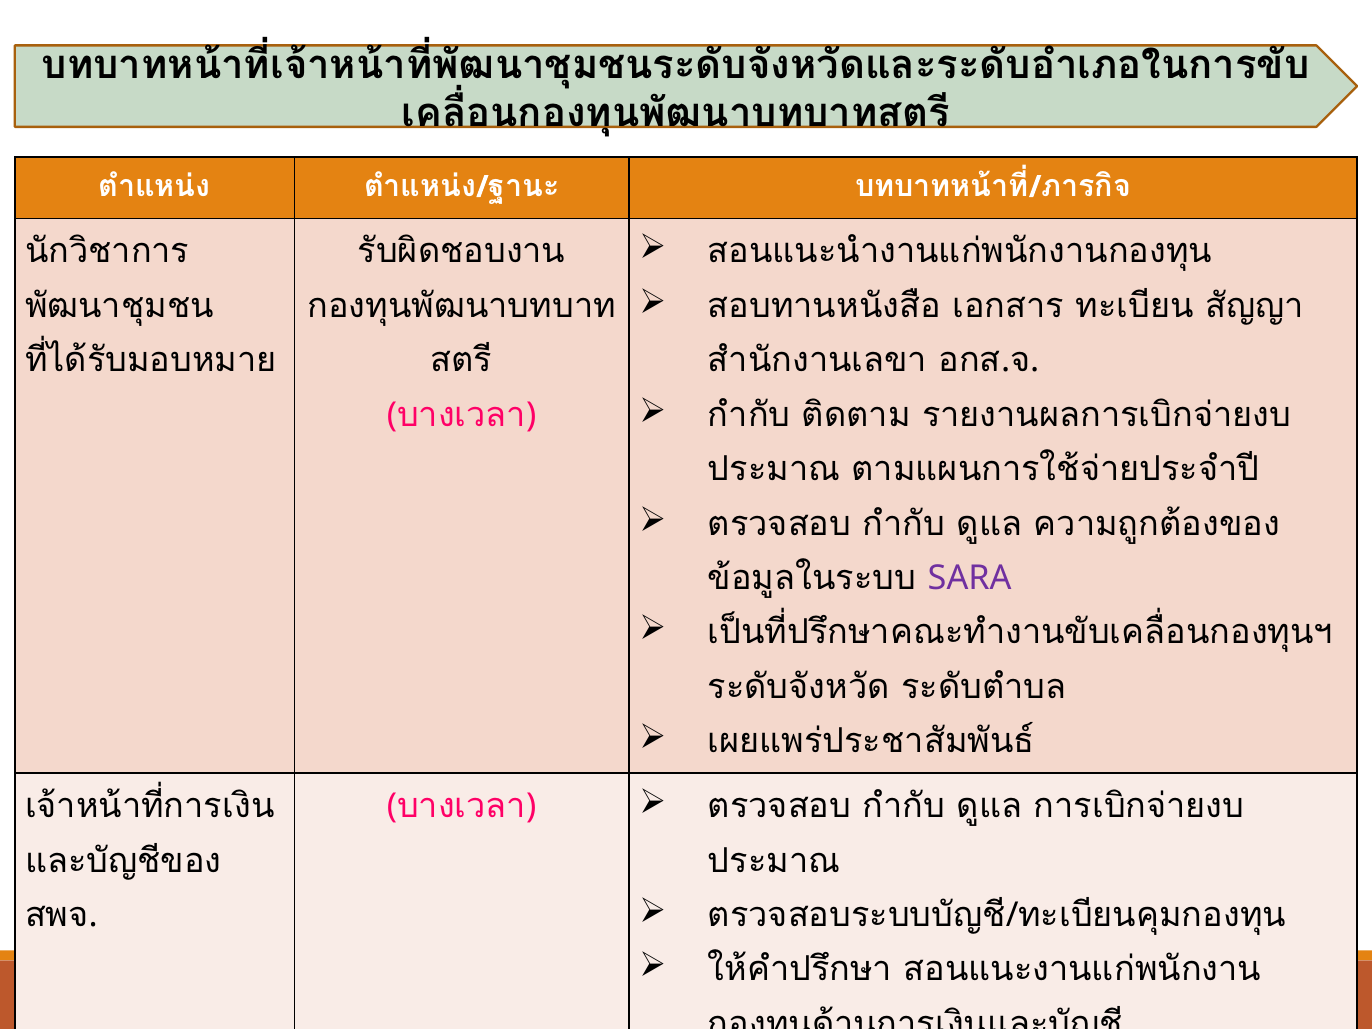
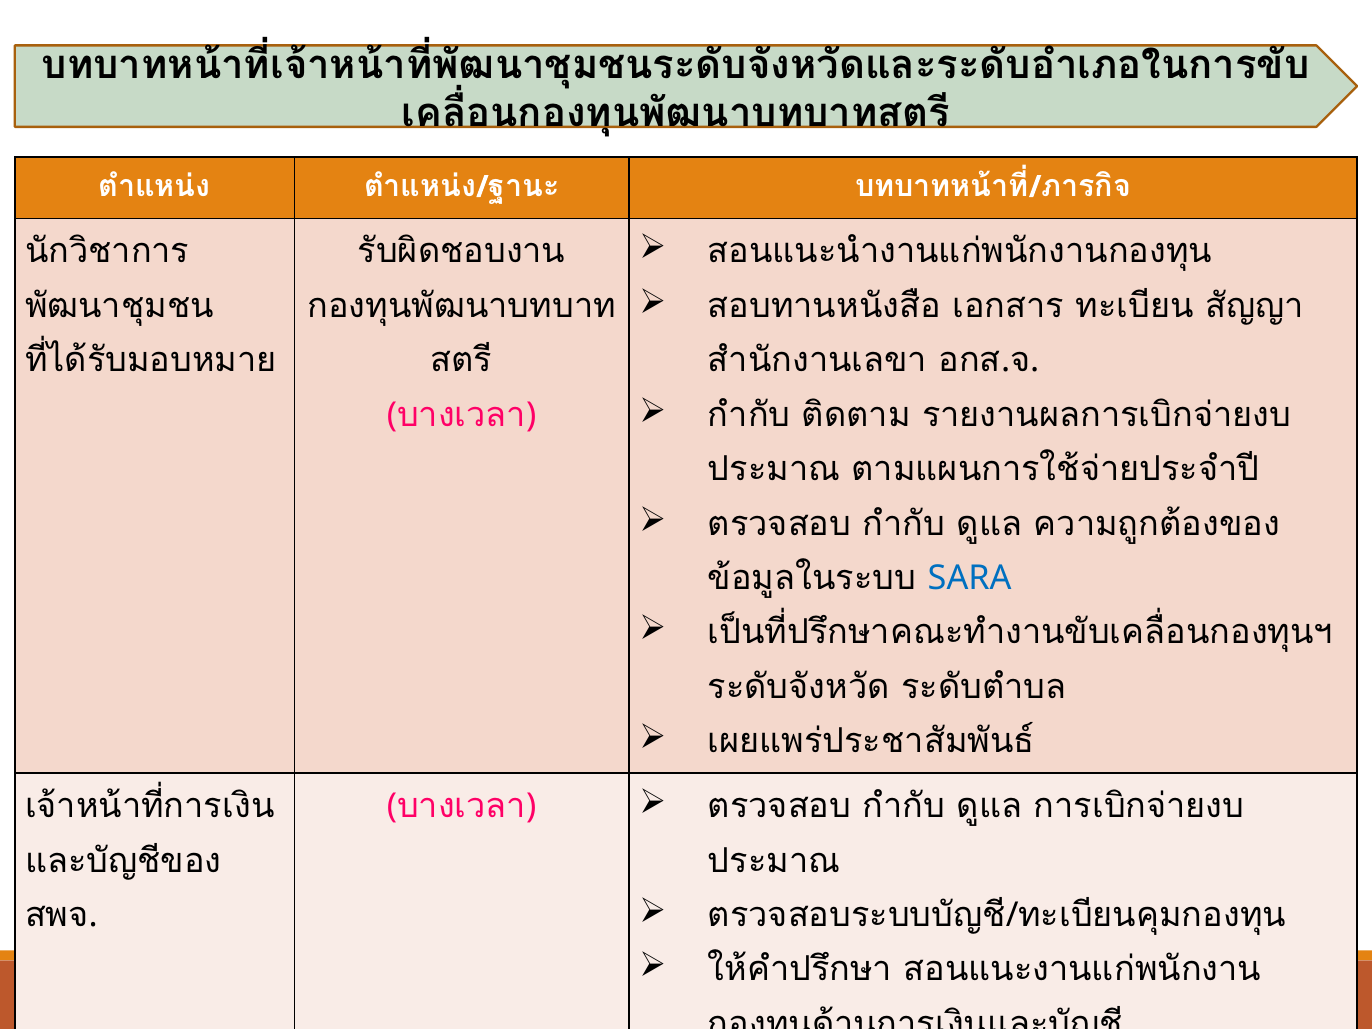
SARA colour: purple -> blue (970, 578)
